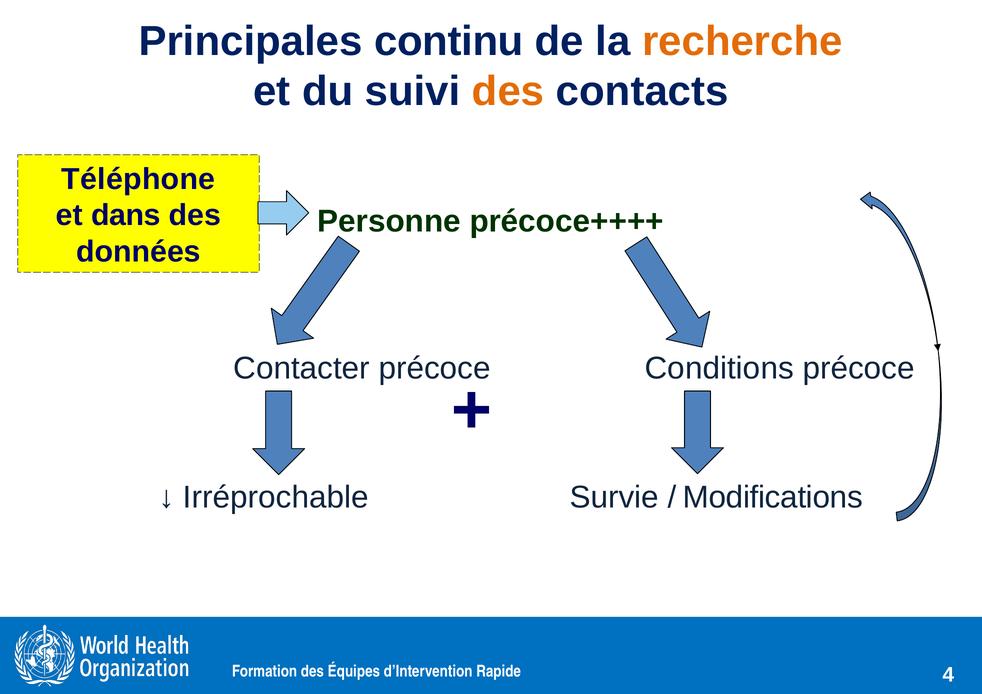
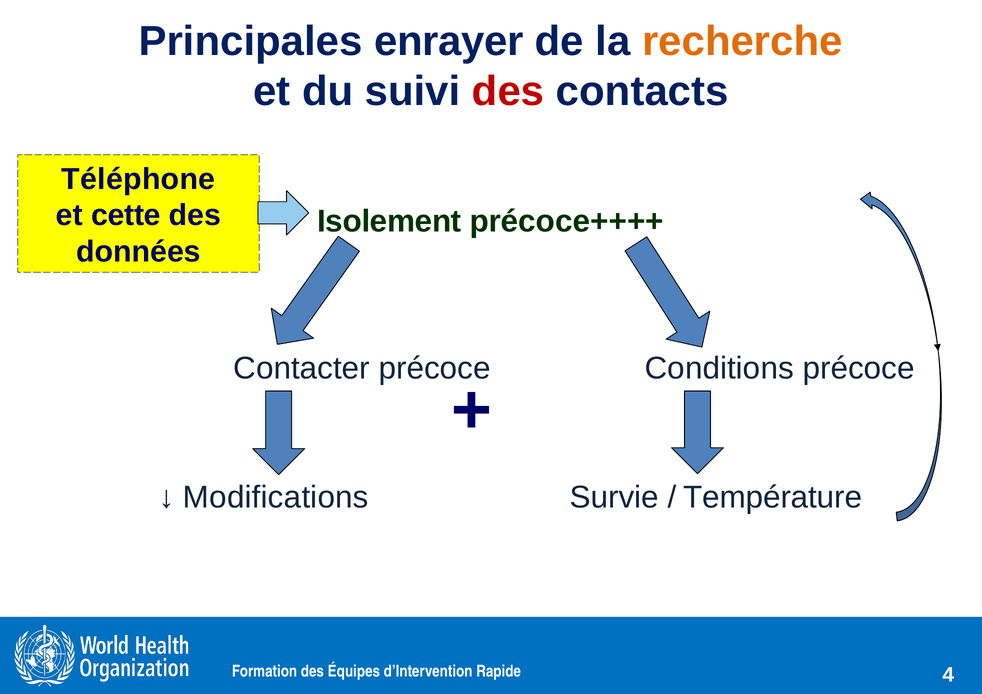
continu: continu -> enrayer (449, 41)
des colour: orange -> red (508, 92)
dans: dans -> cette (126, 216)
Personne: Personne -> Isolement (389, 221)
Irréprochable: Irréprochable -> Modifications (276, 497)
Modifications: Modifications -> Température (773, 497)
